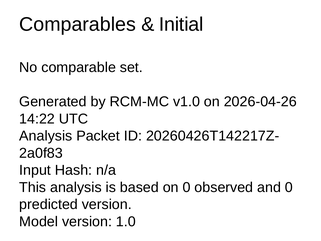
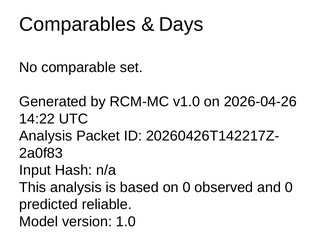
Initial: Initial -> Days (181, 24)
predicted version: version -> reliable (107, 204)
